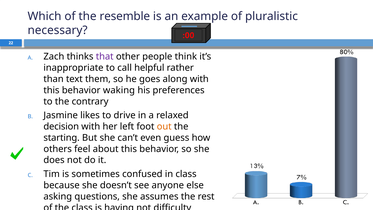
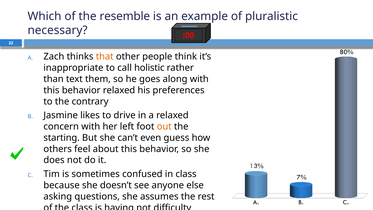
that colour: purple -> orange (105, 57)
helpful: helpful -> holistic (149, 68)
behavior waking: waking -> relaxed (119, 90)
decision: decision -> concern (61, 126)
